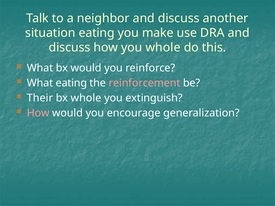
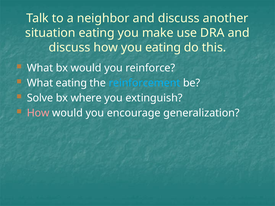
you whole: whole -> eating (163, 48)
reinforcement colour: pink -> light blue (145, 83)
Their: Their -> Solve (40, 98)
bx whole: whole -> where (86, 98)
